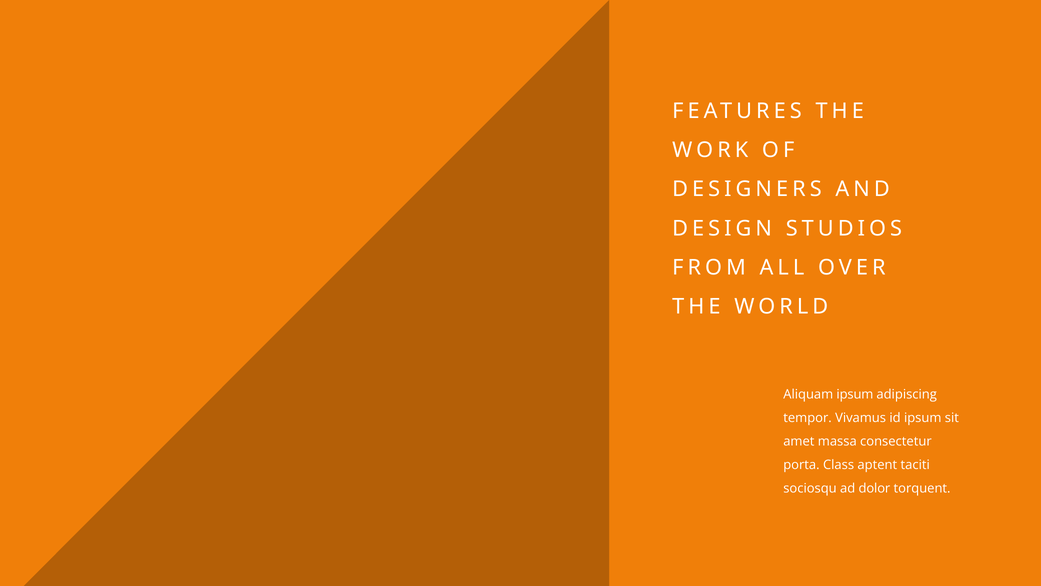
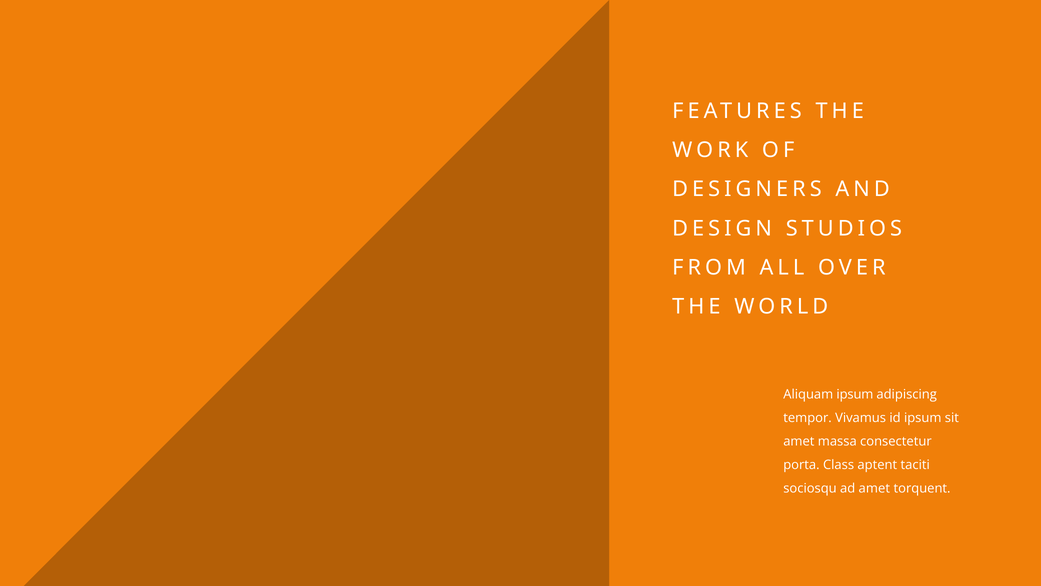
ad dolor: dolor -> amet (874, 488)
